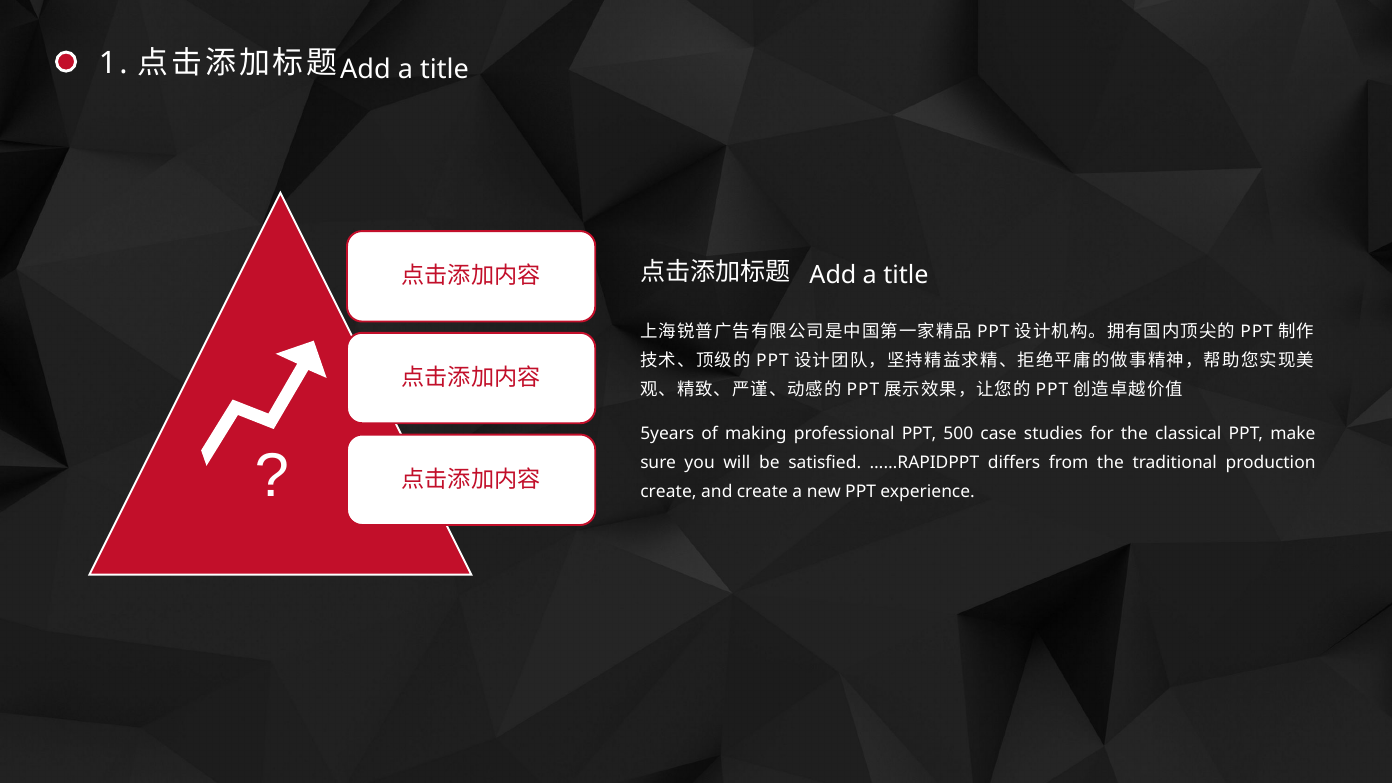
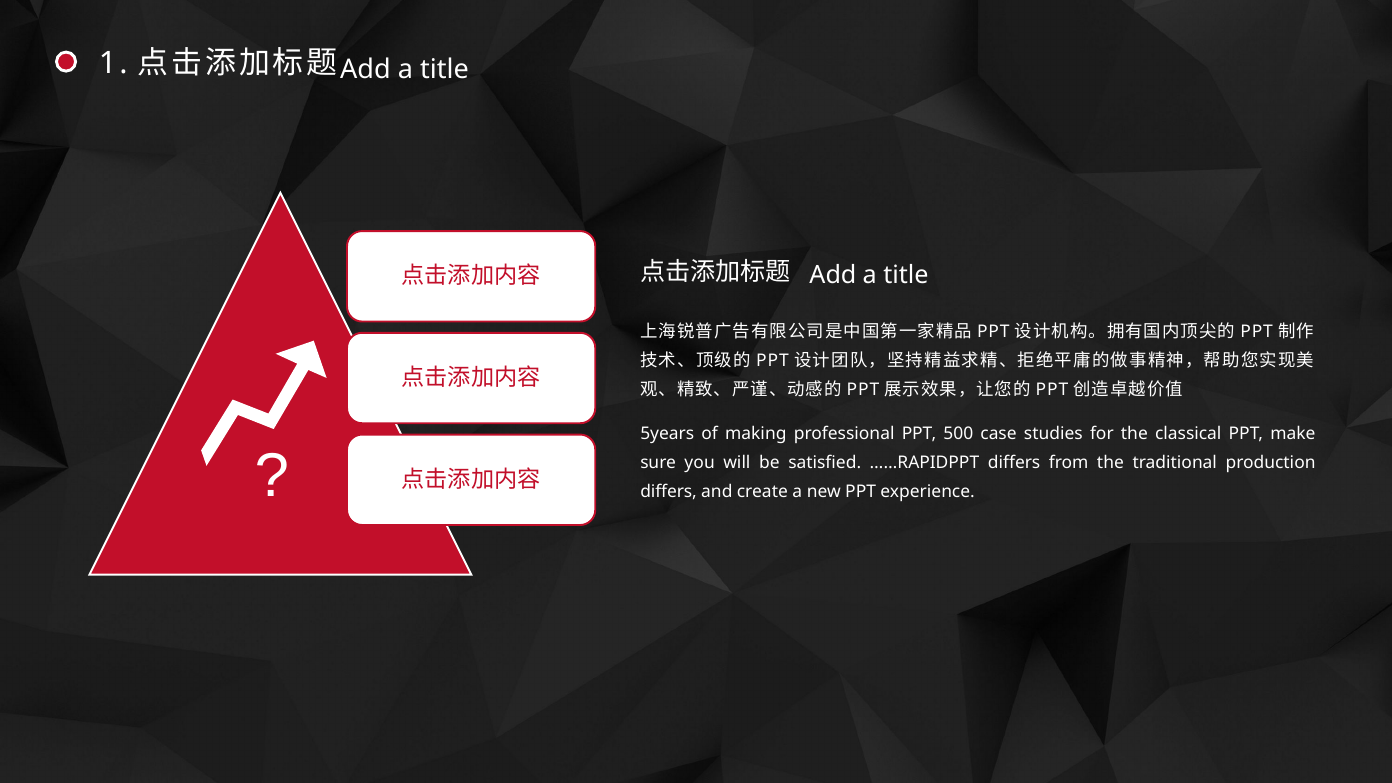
create: create -> differs (669, 492)
